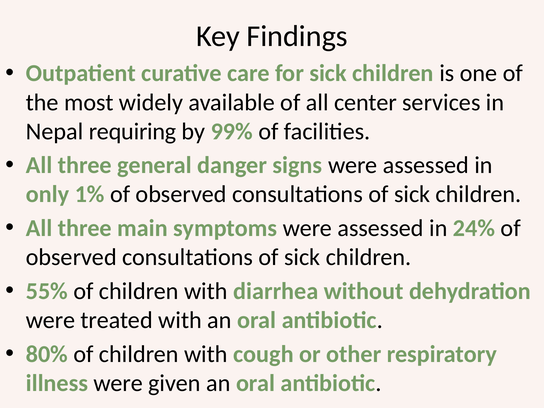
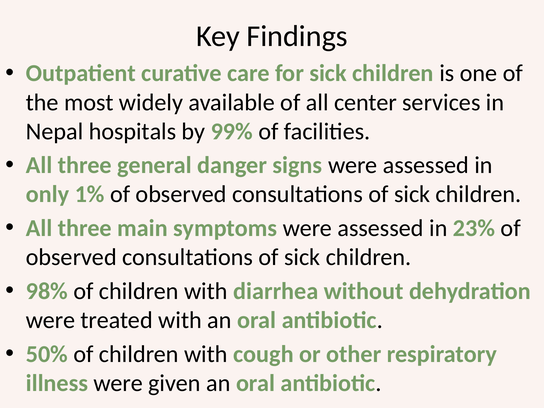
requiring: requiring -> hospitals (132, 131)
24%: 24% -> 23% (474, 228)
55%: 55% -> 98% (47, 291)
80%: 80% -> 50% (47, 354)
